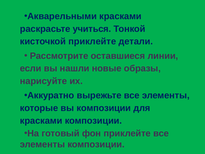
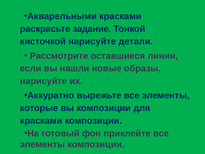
учиться: учиться -> задание (92, 29)
кисточкой приклейте: приклейте -> нарисуйте (92, 41)
